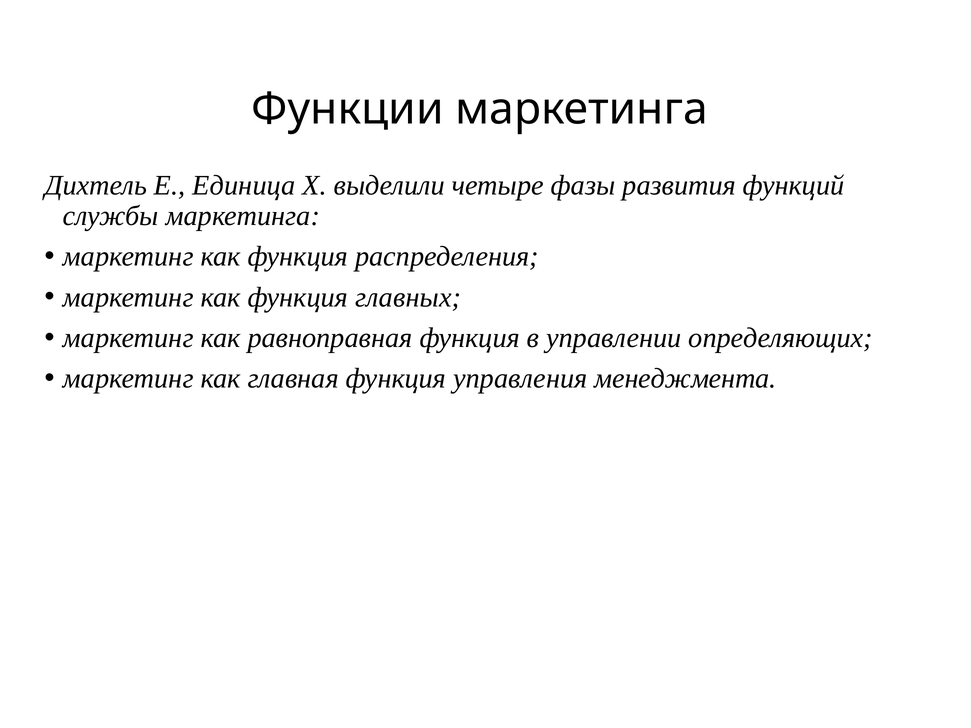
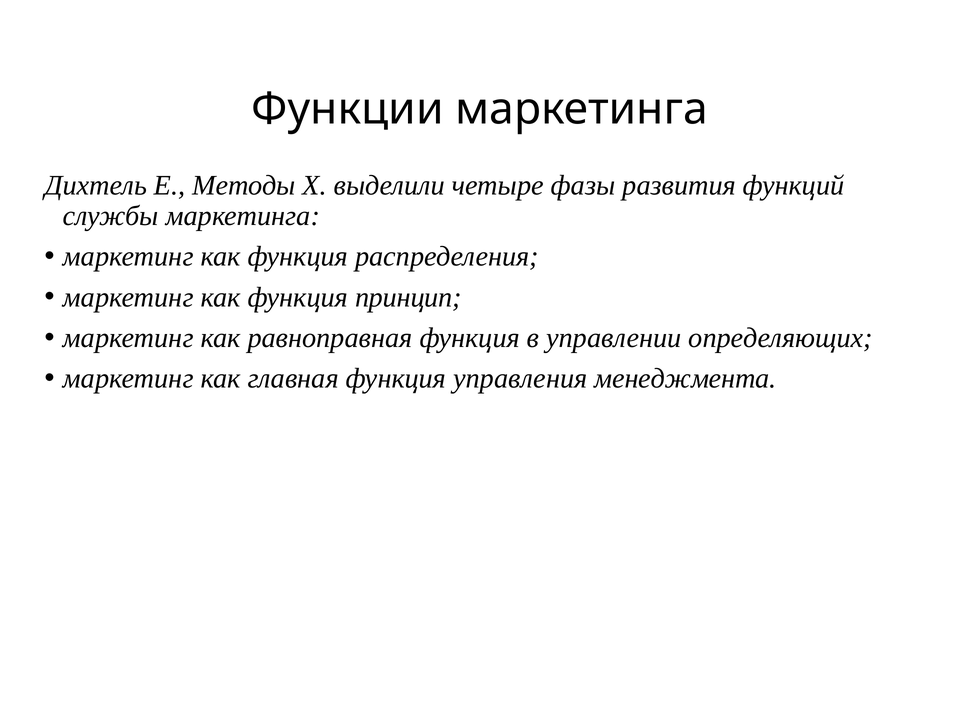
Единица: Единица -> Методы (244, 185)
главных: главных -> принцип (408, 297)
